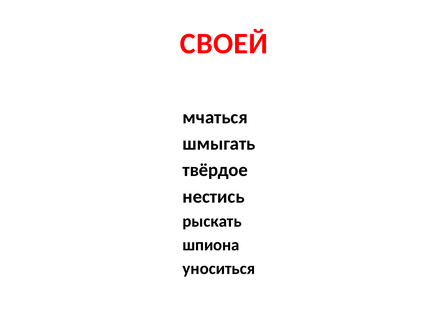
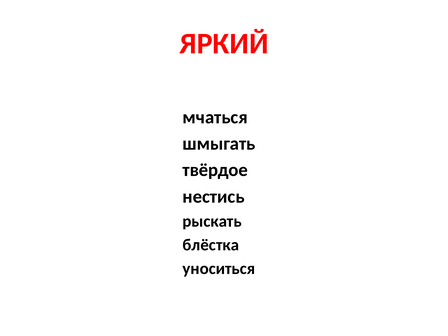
СВОЕЙ: СВОЕЙ -> ЯРКИЙ (224, 44)
шпиона: шпиона -> блёстка (211, 245)
